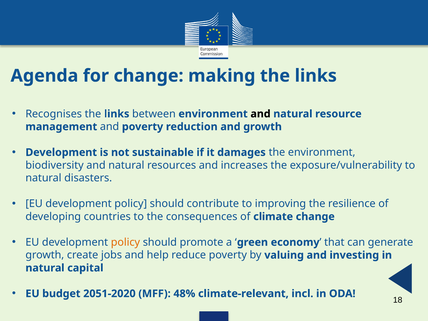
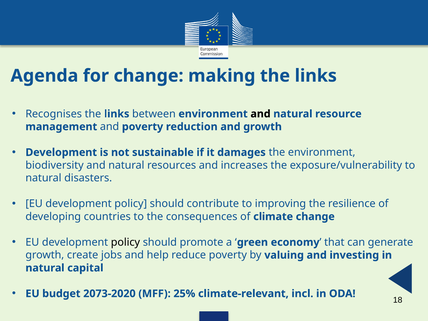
policy colour: orange -> black (125, 242)
2051-2020: 2051-2020 -> 2073-2020 (109, 294)
48%: 48% -> 25% (184, 294)
